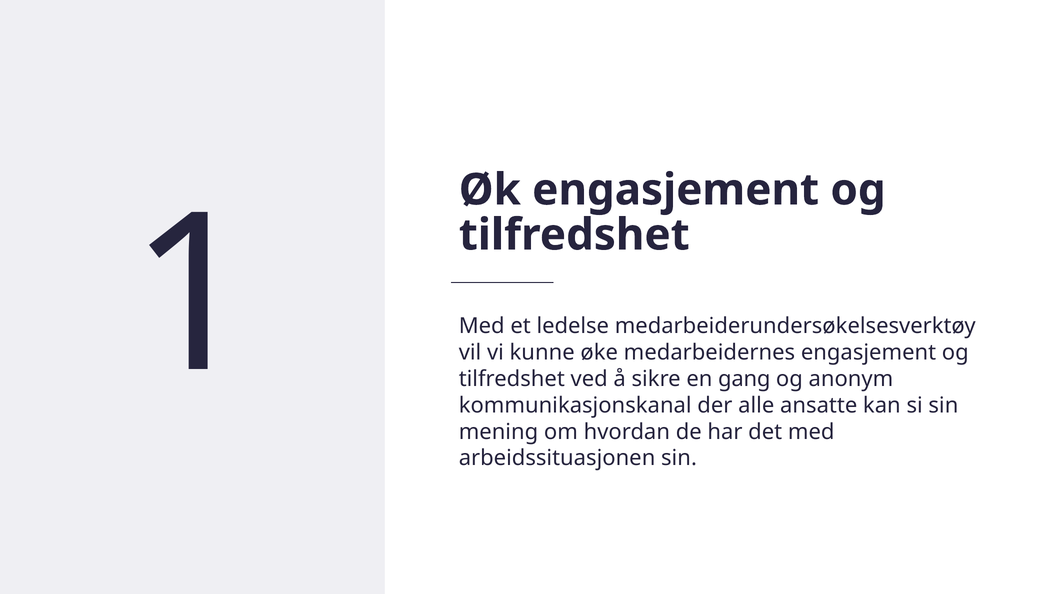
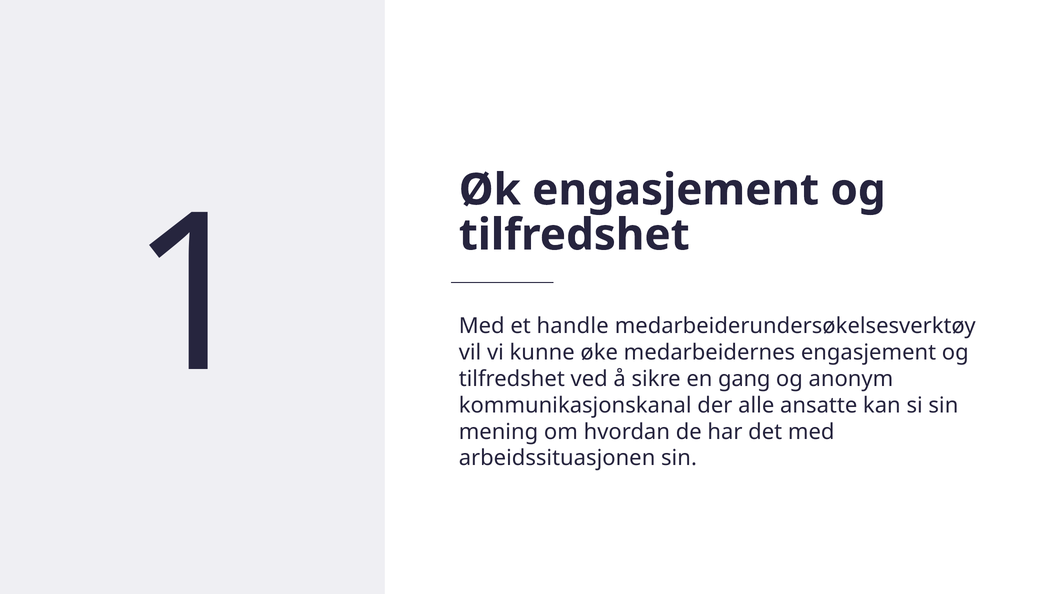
ledelse: ledelse -> handle (573, 326)
